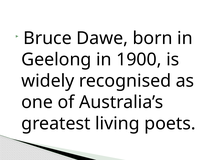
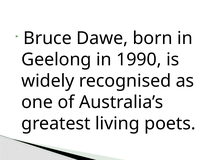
1900: 1900 -> 1990 (139, 59)
